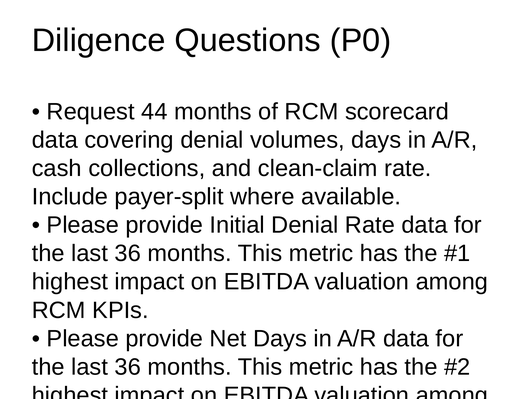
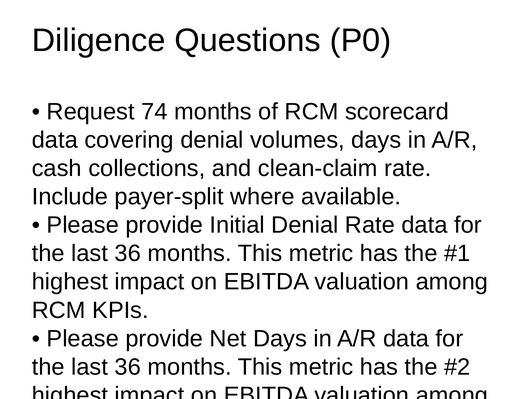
44: 44 -> 74 (154, 112)
